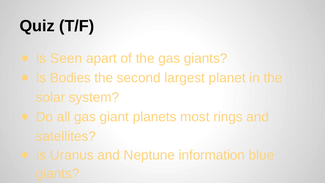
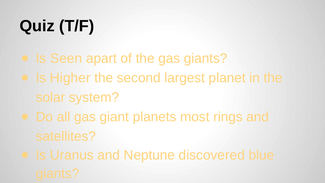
Bodies: Bodies -> Higher (70, 78)
information: information -> discovered (212, 155)
